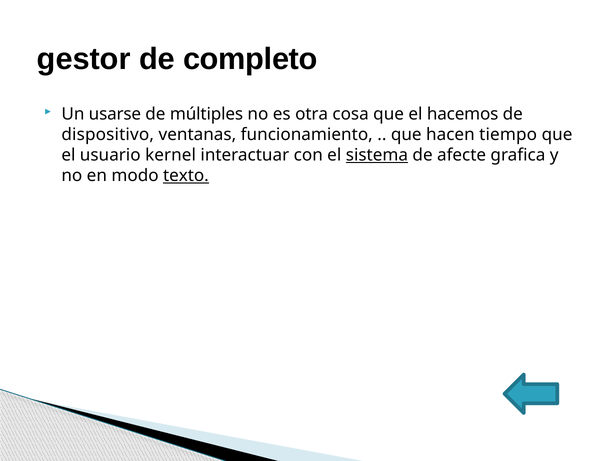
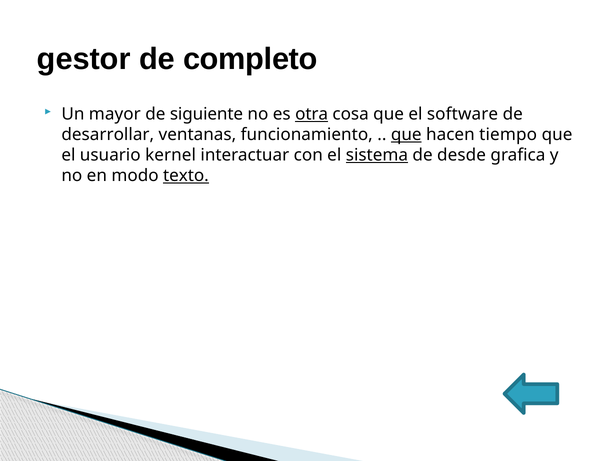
usarse: usarse -> mayor (115, 114)
múltiples: múltiples -> siguiente (207, 114)
otra underline: none -> present (312, 114)
hacemos: hacemos -> software (463, 114)
dispositivo: dispositivo -> desarrollar (108, 135)
que underline: none -> present (406, 135)
afecte: afecte -> desde (462, 155)
